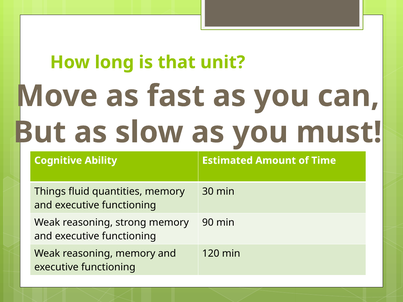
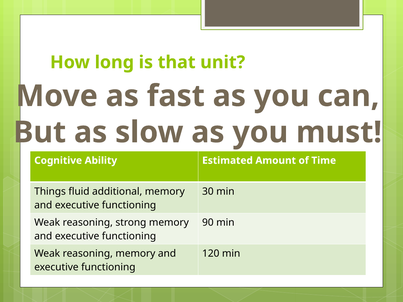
quantities: quantities -> additional (117, 192)
